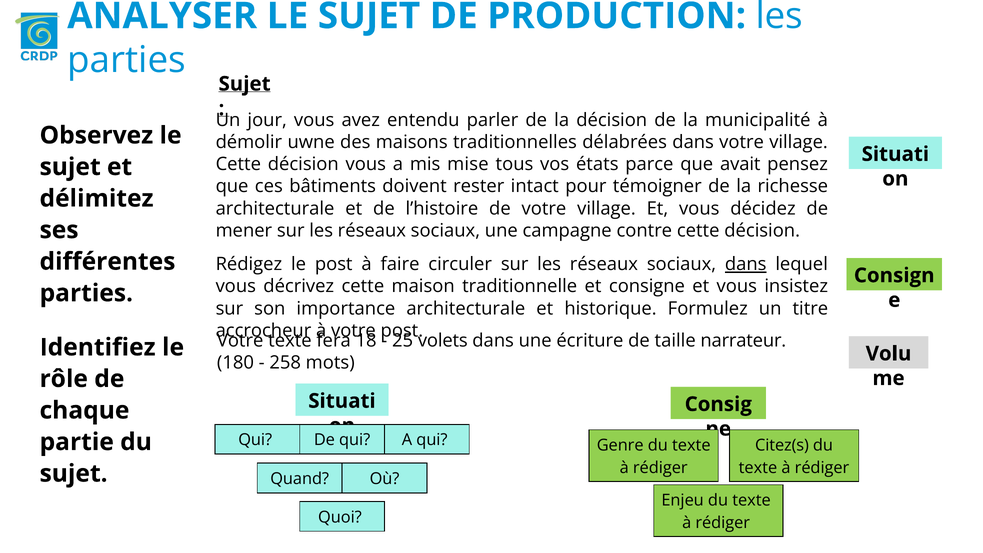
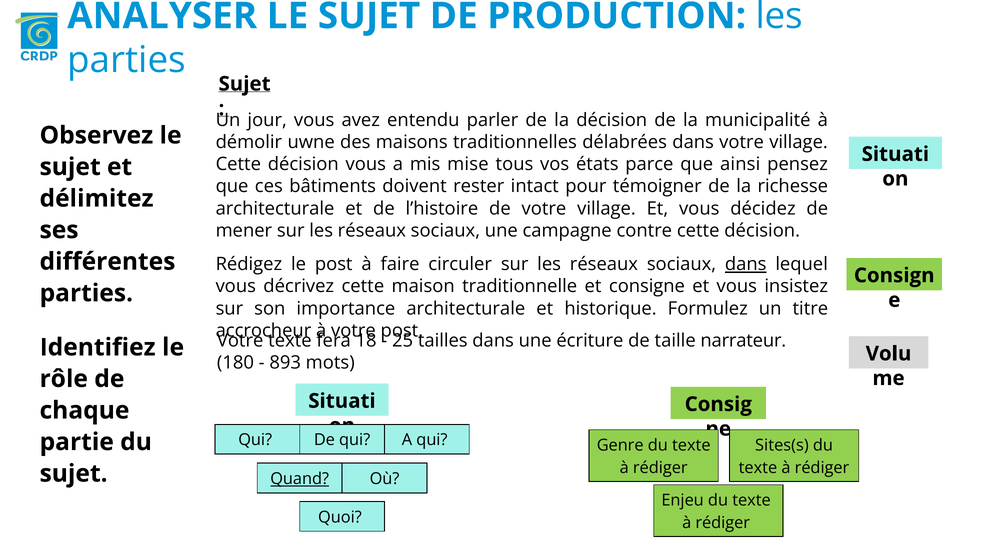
avait: avait -> ainsi (740, 164)
volets: volets -> tailles (443, 341)
258: 258 -> 893 (285, 363)
Citez(s: Citez(s -> Sites(s (782, 445)
Quand underline: none -> present (300, 479)
